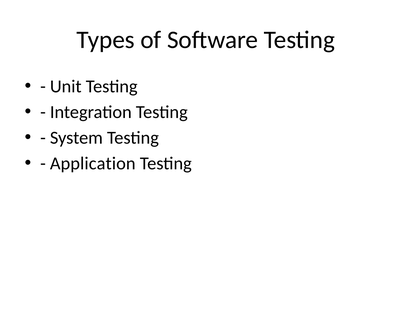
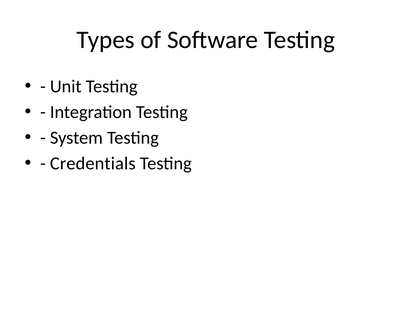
Application: Application -> Credentials (93, 163)
